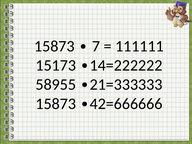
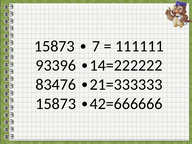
15173: 15173 -> 93396 (56, 65)
58955: 58955 -> 83476 (56, 85)
